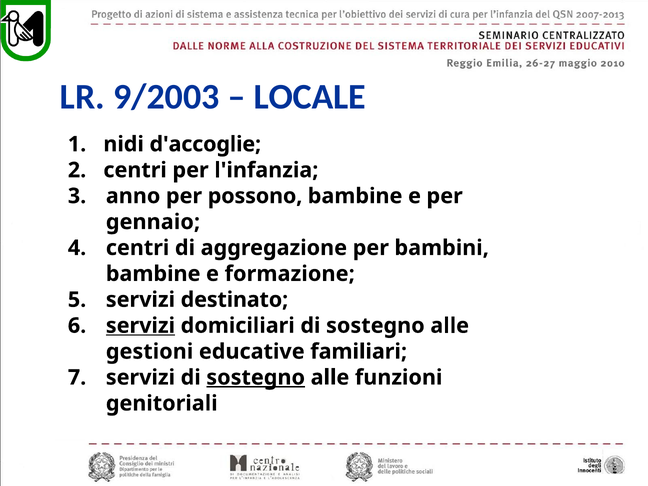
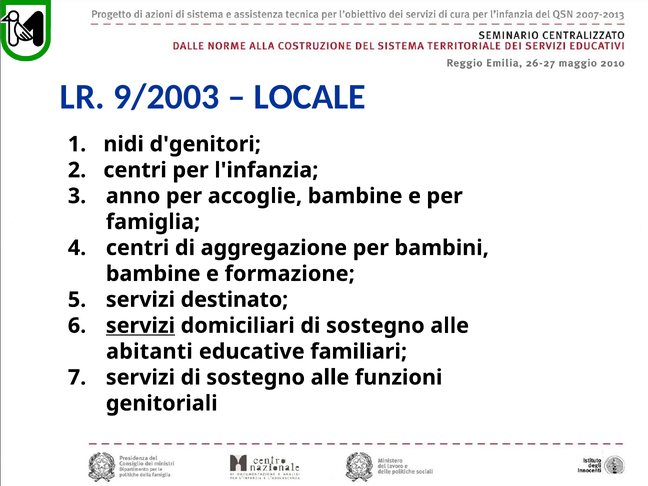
d'accoglie: d'accoglie -> d'genitori (205, 144)
possono: possono -> accoglie (255, 196)
gennaio: gennaio -> famiglia (153, 222)
gestioni: gestioni -> abitanti (149, 352)
sostegno underline: present -> none (256, 377)
